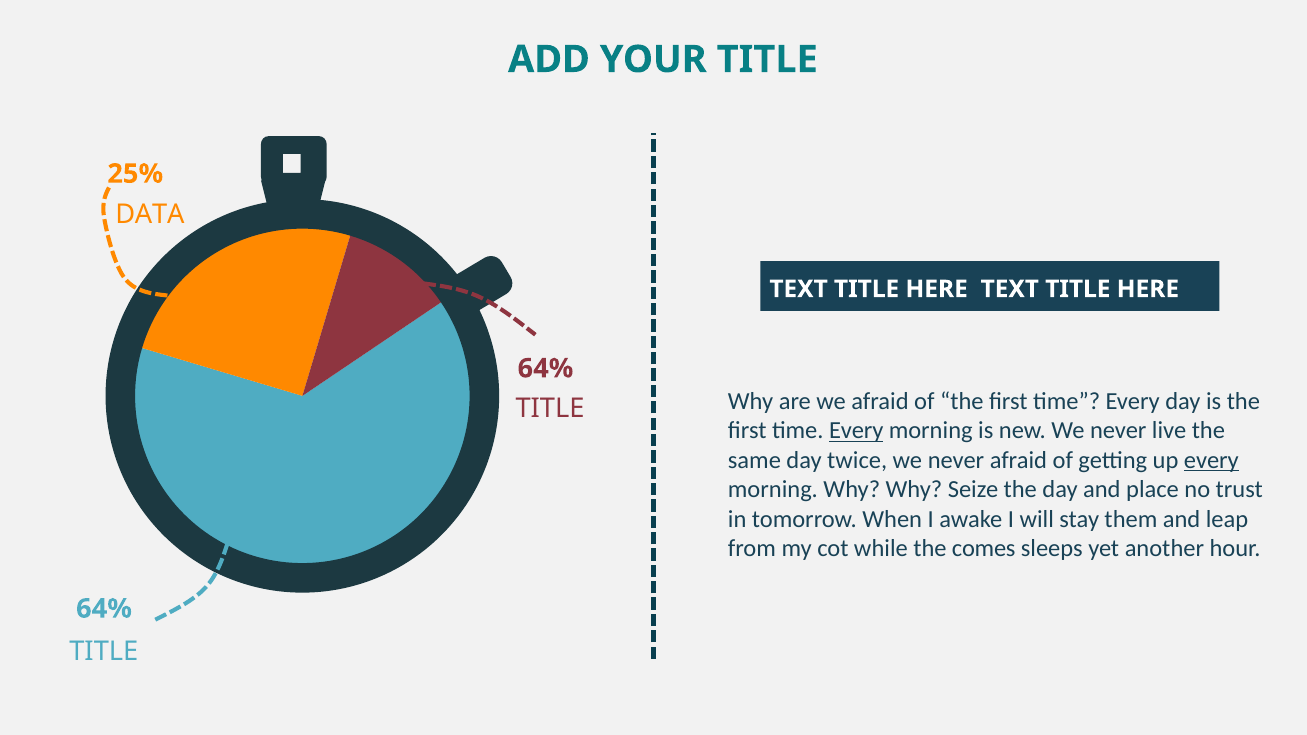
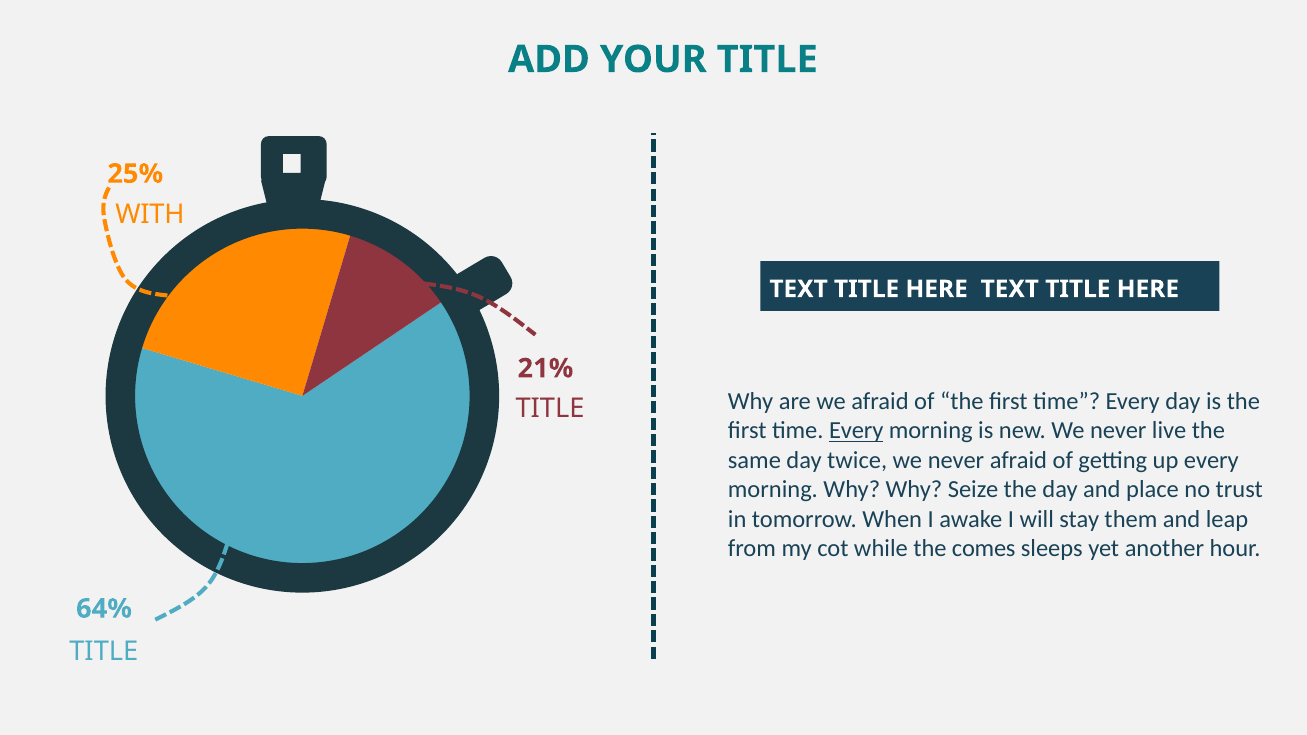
DATA: DATA -> WITH (150, 214)
64%: 64% -> 21% (545, 369)
every underline: present -> none (1211, 460)
